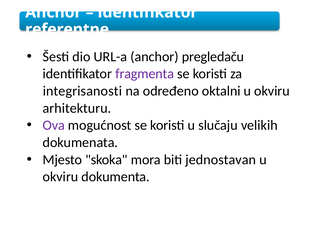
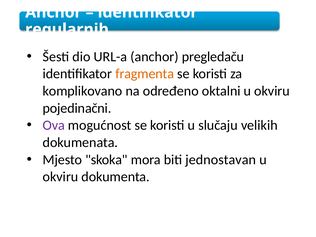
referentne: referentne -> regularnih (67, 29)
fragmenta colour: purple -> orange (145, 74)
integrisanosti: integrisanosti -> komplikovano (82, 91)
arhitekturu: arhitekturu -> pojedinačni (77, 108)
